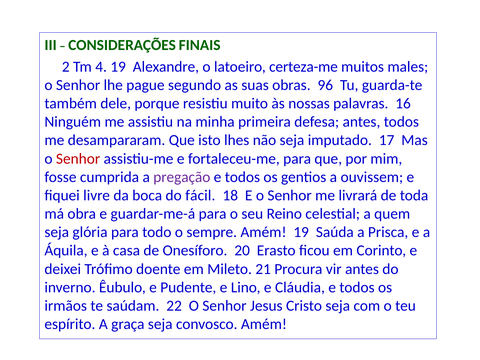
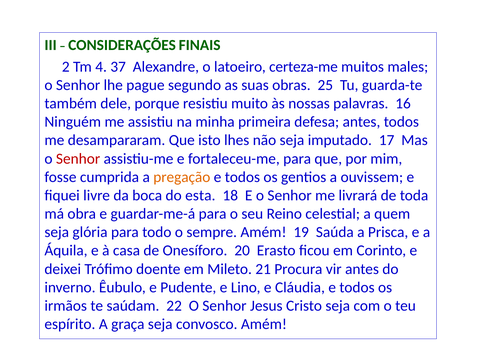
4 19: 19 -> 37 (118, 67)
96: 96 -> 25 (325, 85)
pregação colour: purple -> orange (182, 177)
fácil: fácil -> esta (200, 195)
